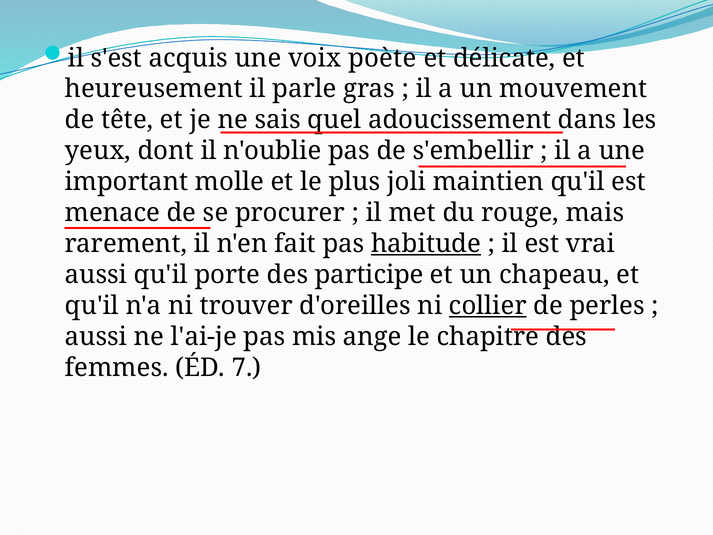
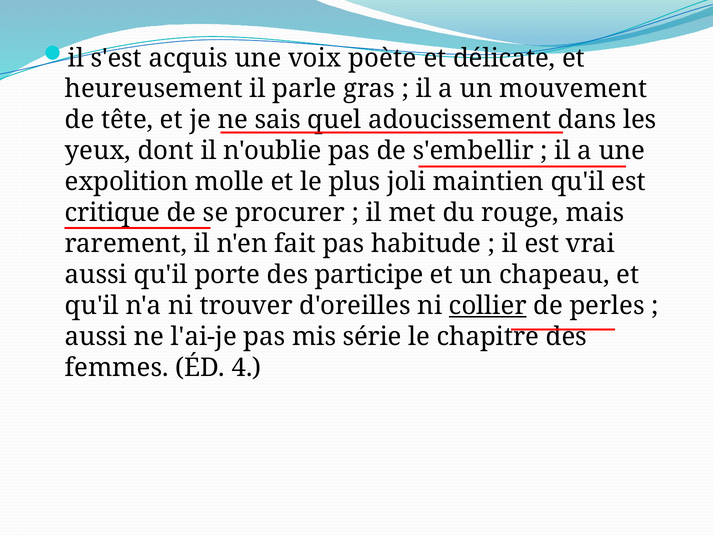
important: important -> expolition (127, 182)
menace: menace -> critique (112, 213)
habitude underline: present -> none (426, 244)
ange: ange -> série (372, 337)
7: 7 -> 4 (247, 368)
